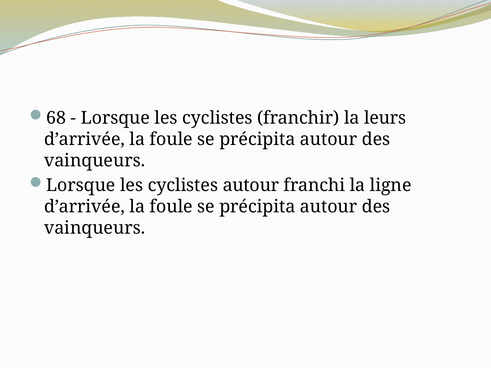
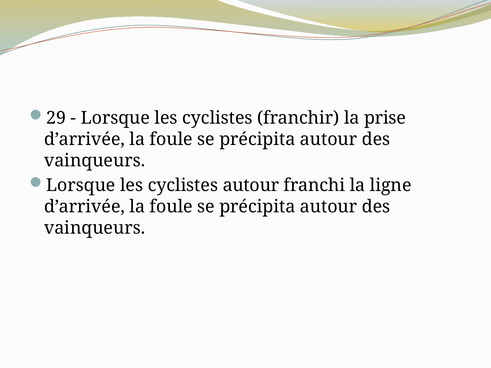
68: 68 -> 29 (56, 118)
leurs: leurs -> prise (385, 118)
